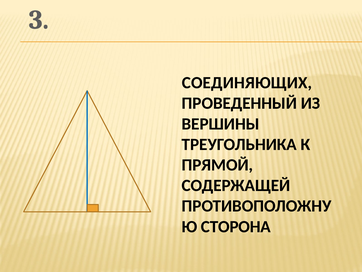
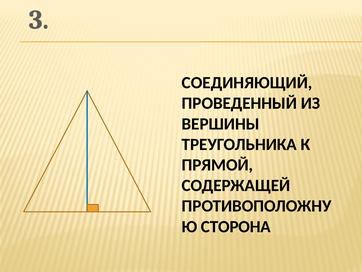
СОЕДИНЯЮЩИХ: СОЕДИНЯЮЩИХ -> СОЕДИНЯЮЩИЙ (247, 83)
